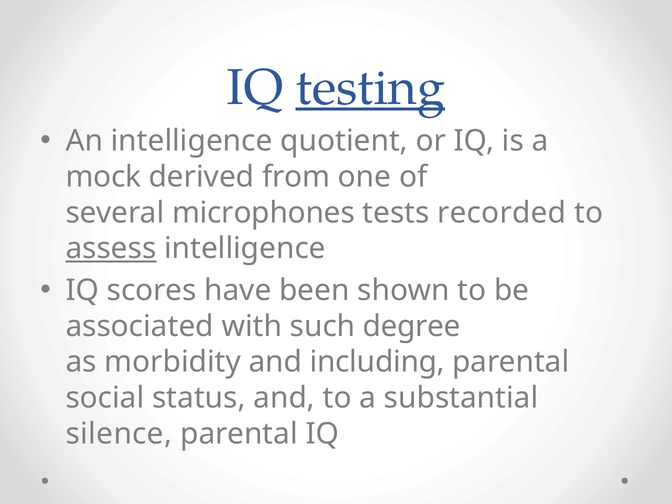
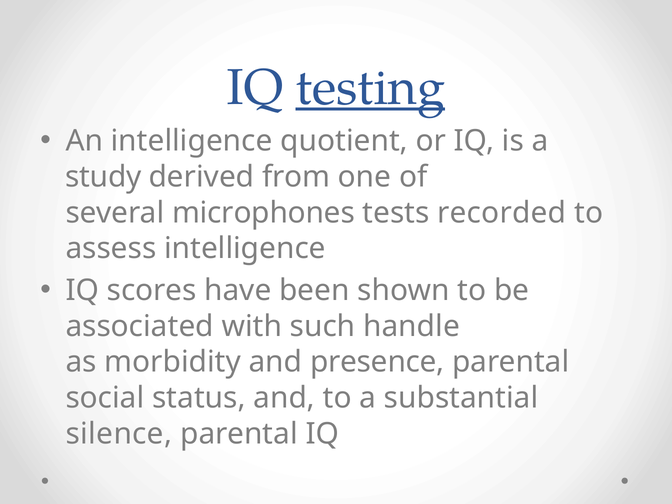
mock: mock -> study (103, 177)
assess underline: present -> none (111, 249)
degree: degree -> handle (412, 326)
including: including -> presence (377, 362)
